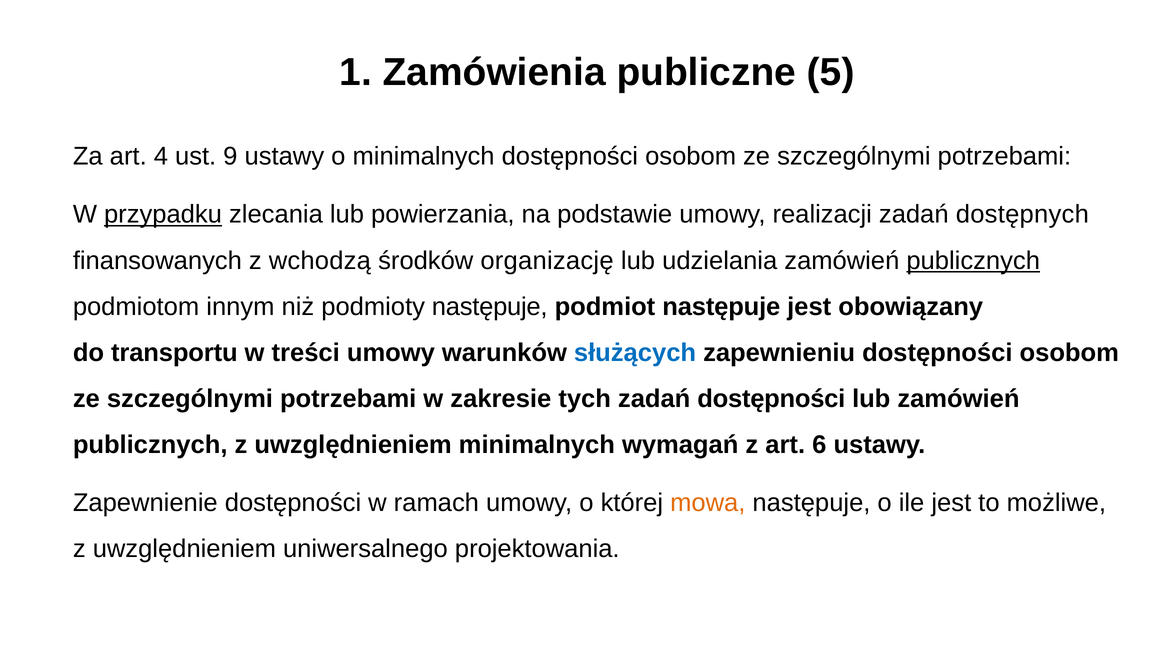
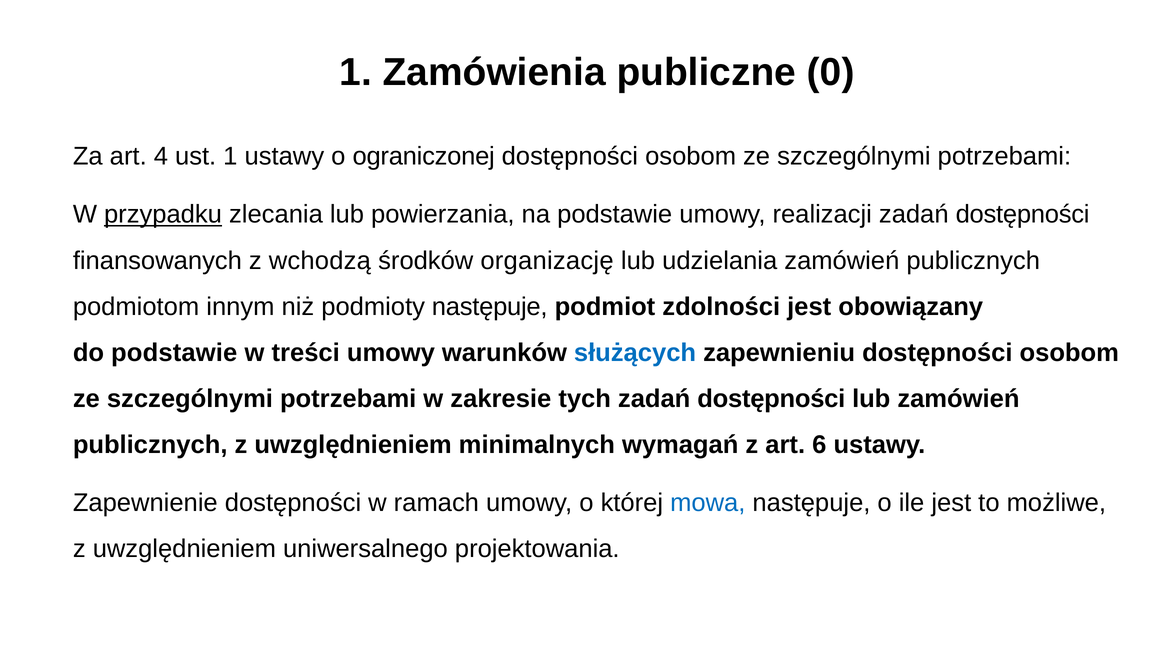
5: 5 -> 0 (831, 72)
ust 9: 9 -> 1 (230, 156)
o minimalnych: minimalnych -> ograniczonej (424, 156)
realizacji zadań dostępnych: dostępnych -> dostępności (1023, 214)
publicznych underline: present -> none (973, 260)
podmiot następuje: następuje -> zdolności (721, 306)
do transportu: transportu -> podstawie (174, 352)
mowa colour: orange -> blue (708, 503)
